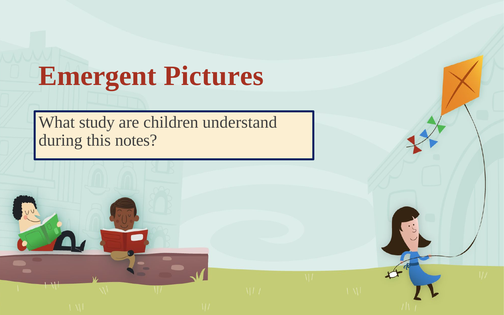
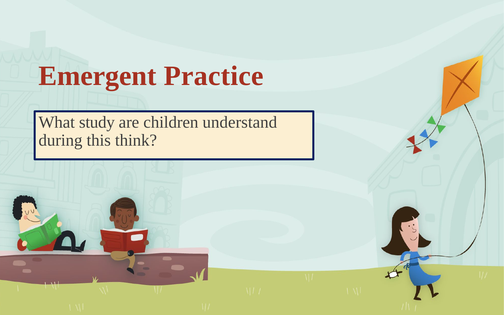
Pictures: Pictures -> Practice (214, 76)
notes: notes -> think (136, 140)
